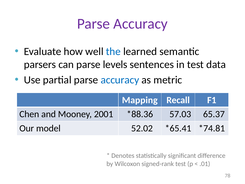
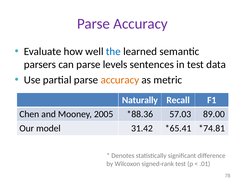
accuracy colour: blue -> orange (120, 80)
Mapping: Mapping -> Naturally (140, 100)
2001: 2001 -> 2005 (104, 114)
65.37: 65.37 -> 89.00 (214, 114)
52.02: 52.02 -> 31.42 (142, 128)
